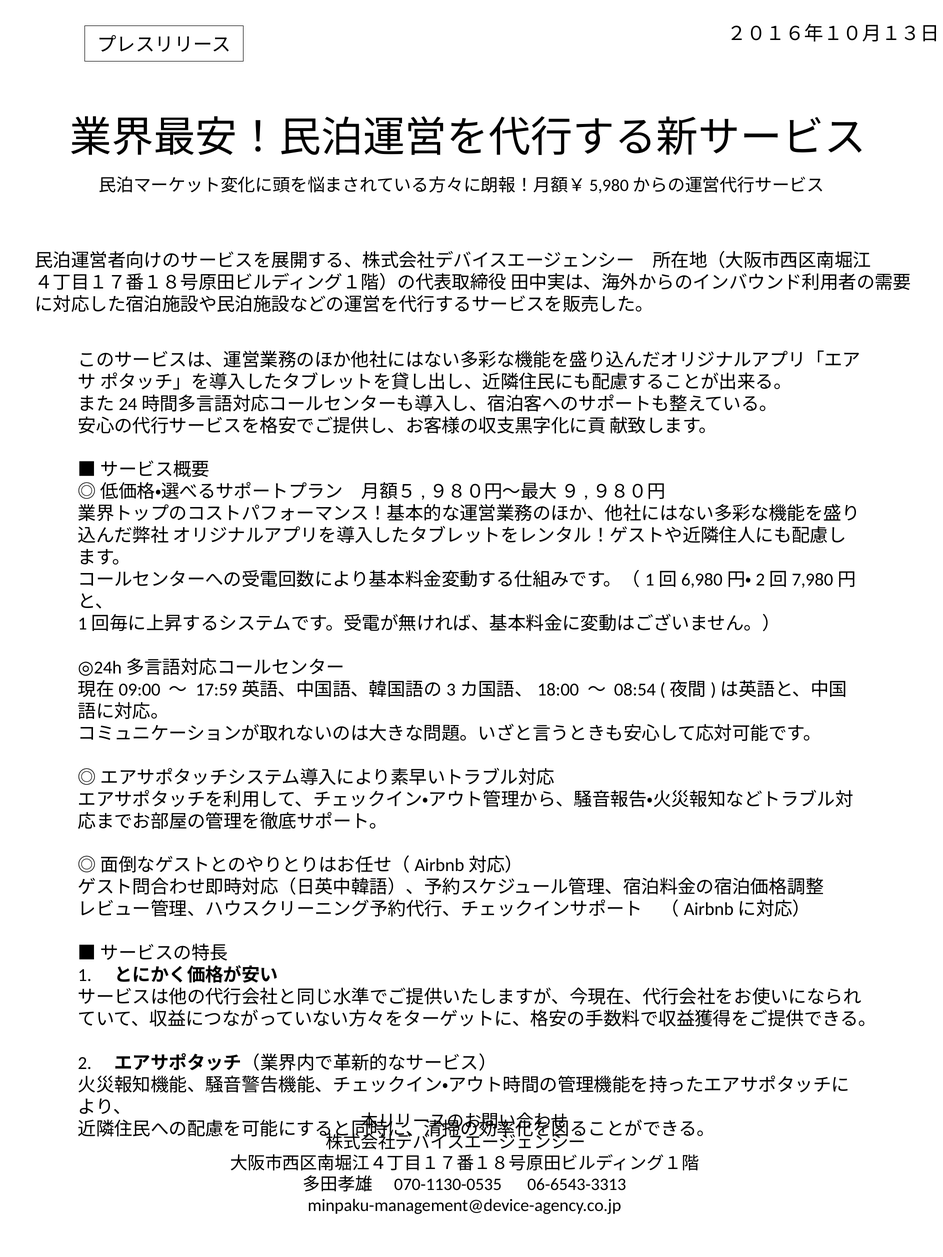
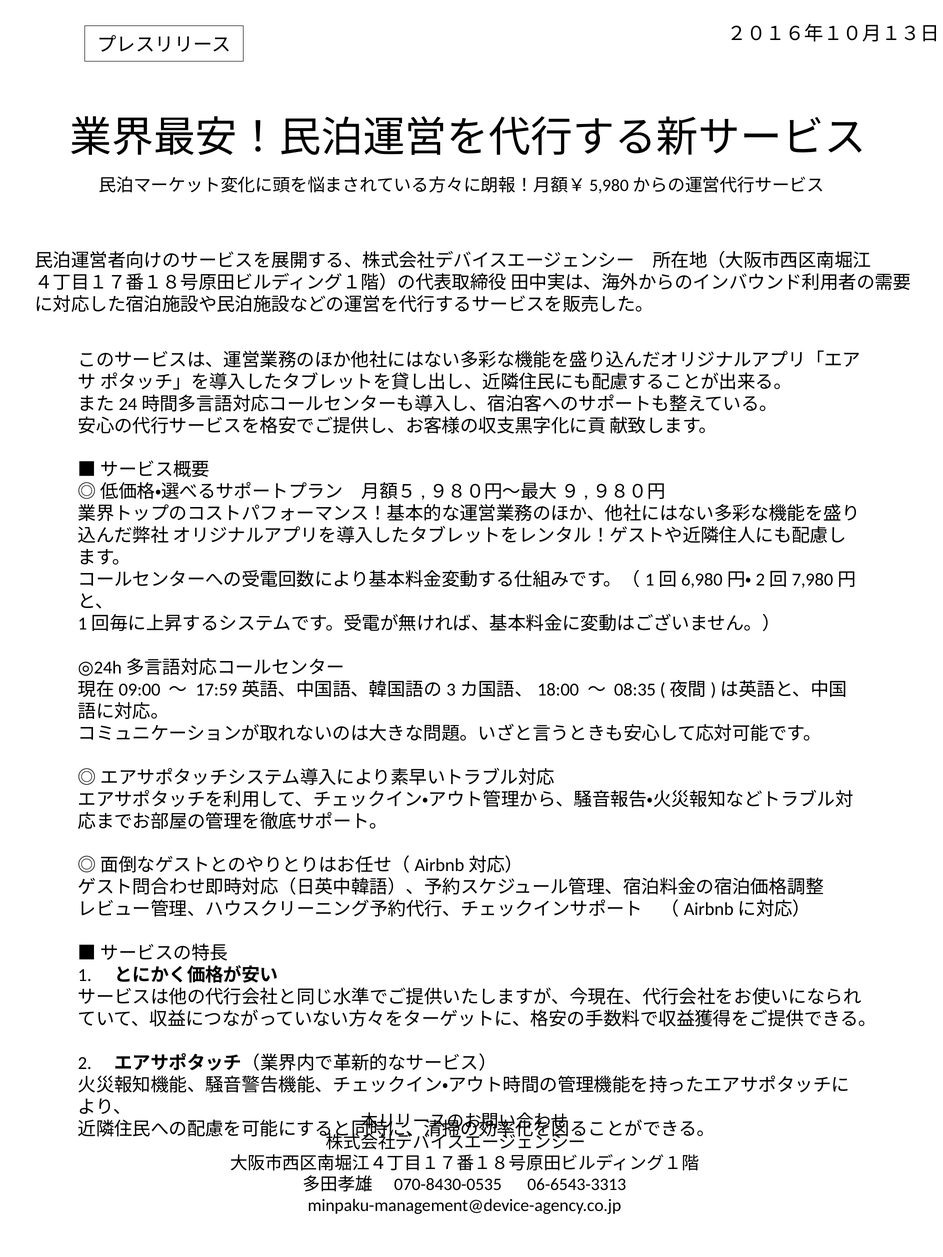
08:54: 08:54 -> 08:35 (635, 690)
070-1130-0535: 070-1130-0535 -> 070-8430-0535 (448, 1185)
